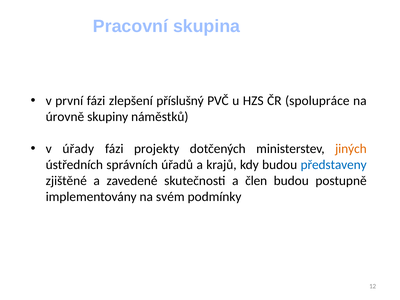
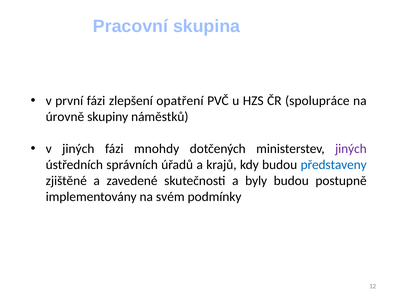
příslušný: příslušný -> opatření (180, 101)
v úřady: úřady -> jiných (78, 149)
projekty: projekty -> mnohdy (157, 149)
jiných colour: orange -> purple (351, 149)
člen: člen -> byly (256, 181)
